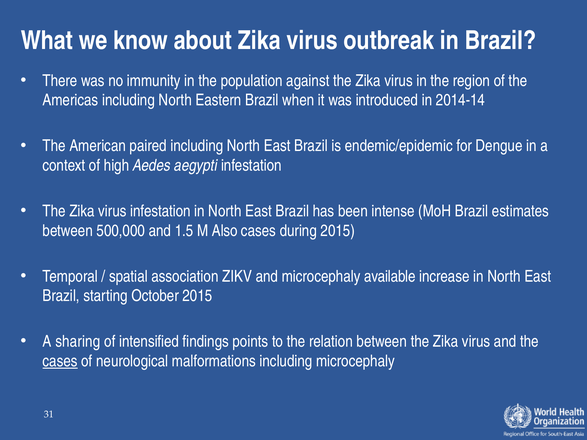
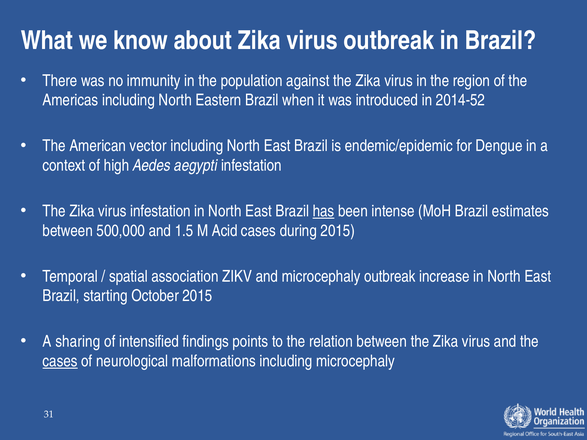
2014-14: 2014-14 -> 2014-52 (460, 100)
paired: paired -> vector (148, 146)
has underline: none -> present (324, 211)
Also: Also -> Acid (225, 231)
microcephaly available: available -> outbreak (390, 276)
